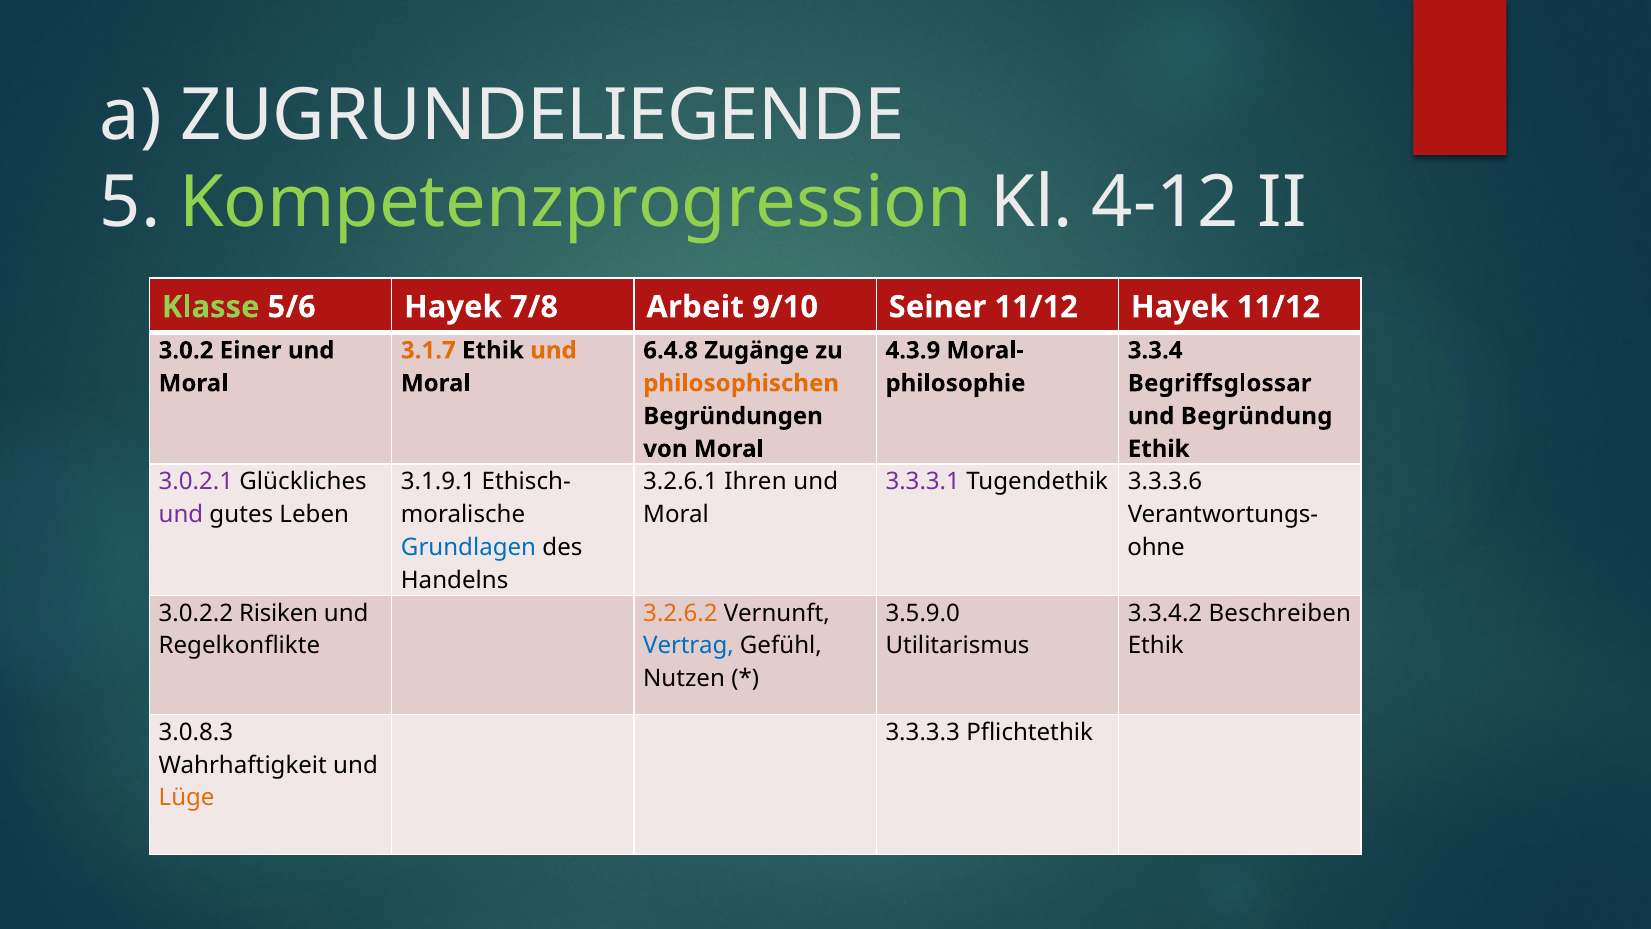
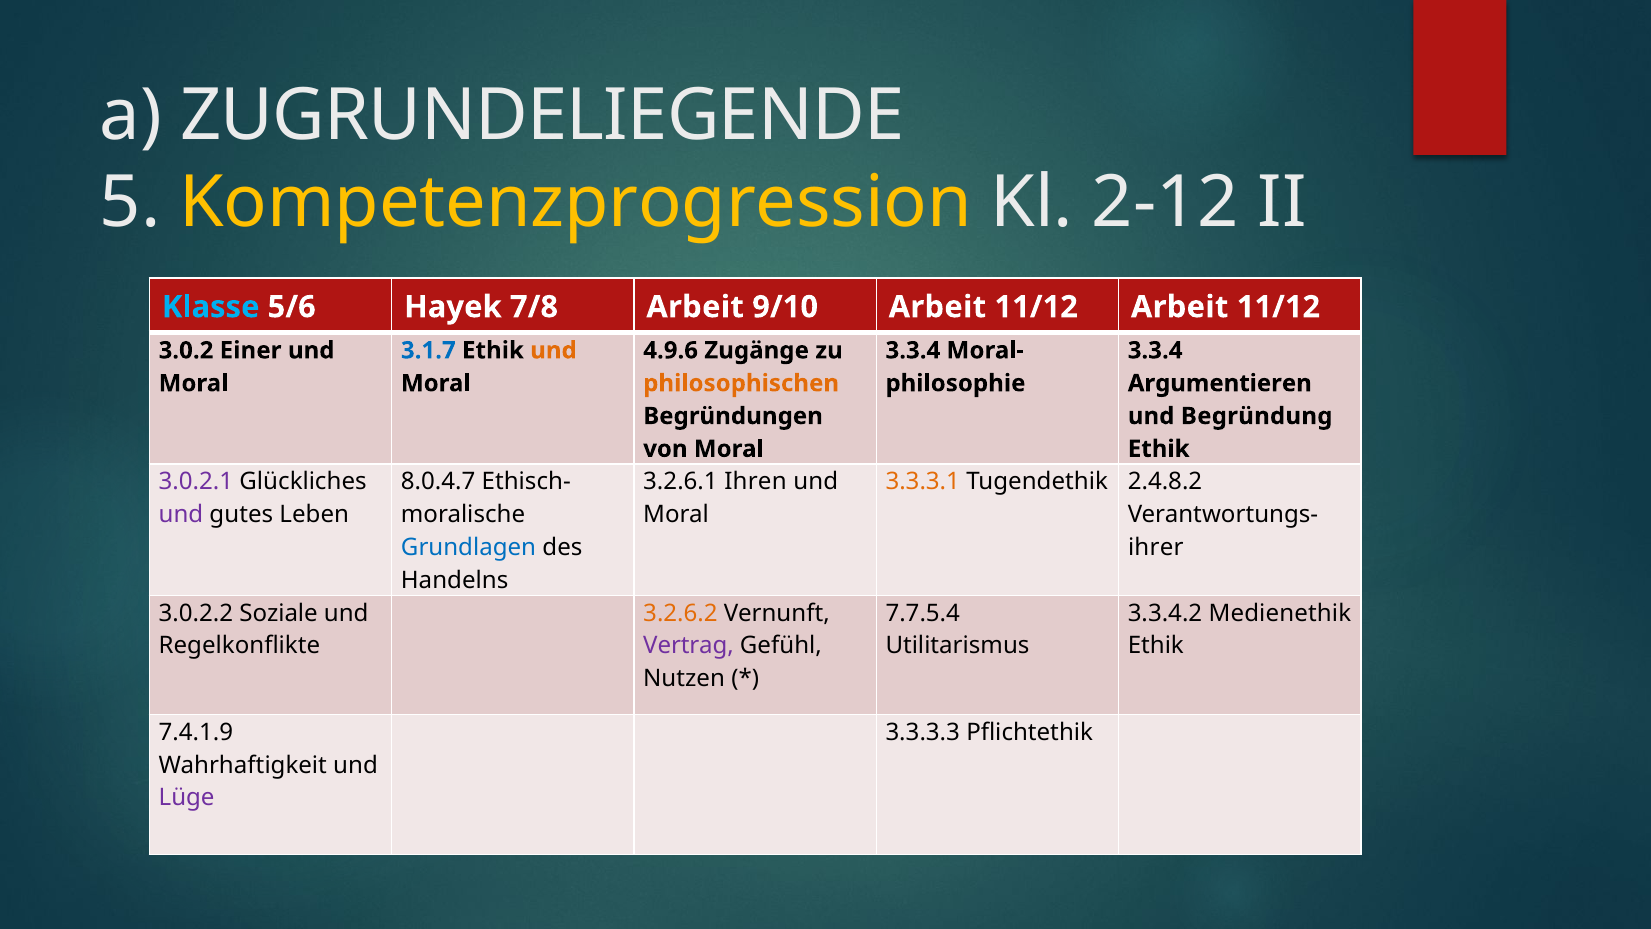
Kompetenzprogression colour: light green -> yellow (576, 203)
4-12: 4-12 -> 2-12 (1166, 203)
Klasse colour: light green -> light blue (211, 307)
9/10 Seiner: Seiner -> Arbeit (937, 307)
11/12 Hayek: Hayek -> Arbeit (1180, 307)
3.1.7 colour: orange -> blue (428, 350)
6.4.8: 6.4.8 -> 4.9.6 (671, 350)
4.3.9: 4.3.9 -> 3.3.4 (913, 350)
Begriffsglossar: Begriffsglossar -> Argumentieren (1220, 383)
3.1.9.1: 3.1.9.1 -> 8.0.4.7 (438, 482)
3.3.3.1 colour: purple -> orange (923, 482)
3.3.3.6: 3.3.3.6 -> 2.4.8.2 (1165, 482)
ohne: ohne -> ihrer (1156, 547)
Risiken: Risiken -> Soziale (279, 613)
3.5.9.0: 3.5.9.0 -> 7.7.5.4 (923, 613)
Beschreiben: Beschreiben -> Medienethik (1280, 613)
Vertrag colour: blue -> purple (689, 646)
3.0.8.3: 3.0.8.3 -> 7.4.1.9 (196, 732)
Lüge colour: orange -> purple (187, 798)
